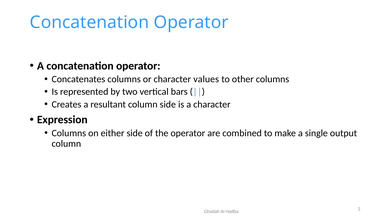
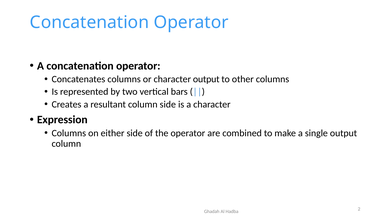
character values: values -> output (206, 79)
